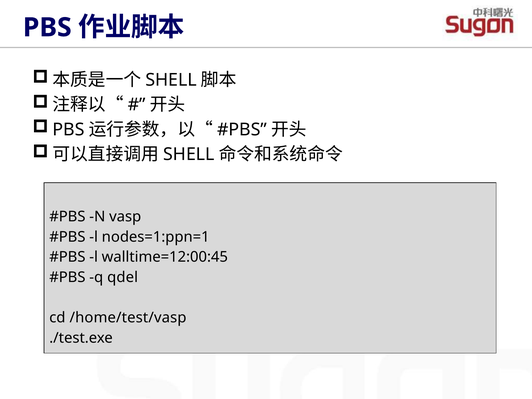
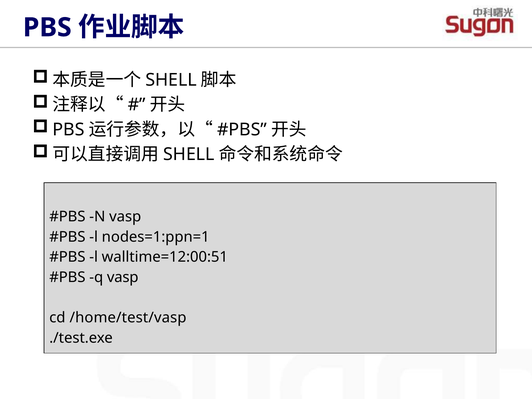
walltime=12:00:45: walltime=12:00:45 -> walltime=12:00:51 (165, 257)
q qdel: qdel -> vasp (123, 277)
